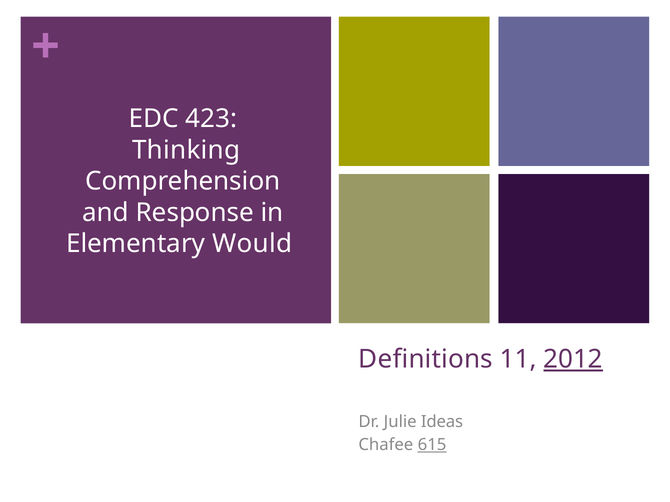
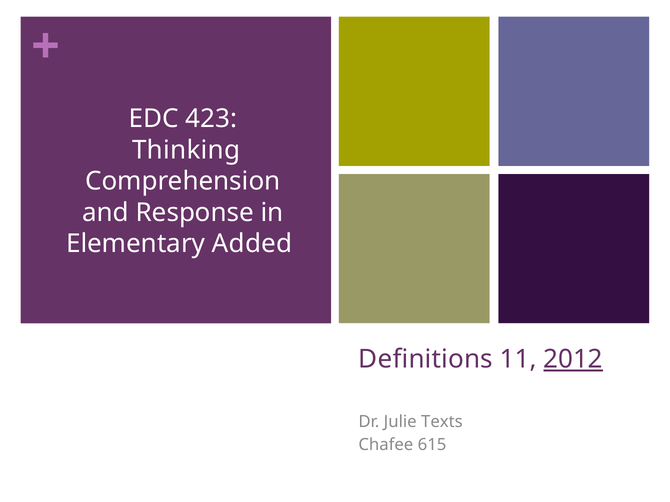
Would: Would -> Added (252, 244)
Ideas: Ideas -> Texts (442, 422)
615 underline: present -> none (432, 445)
